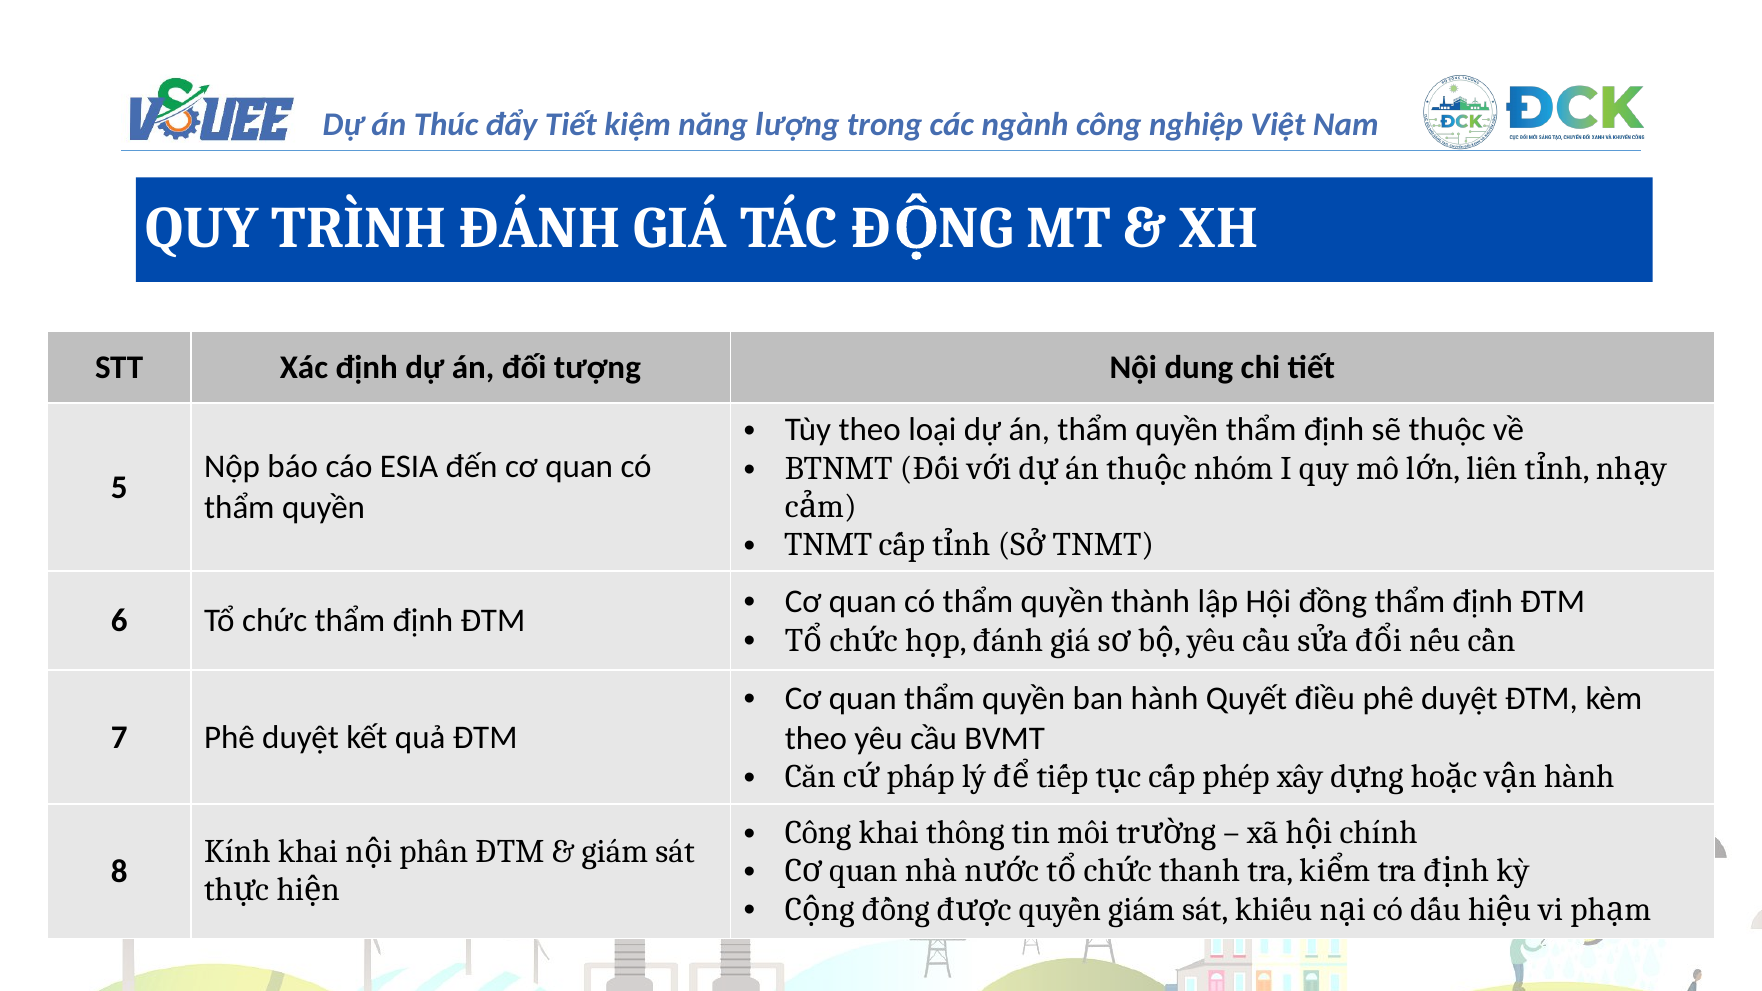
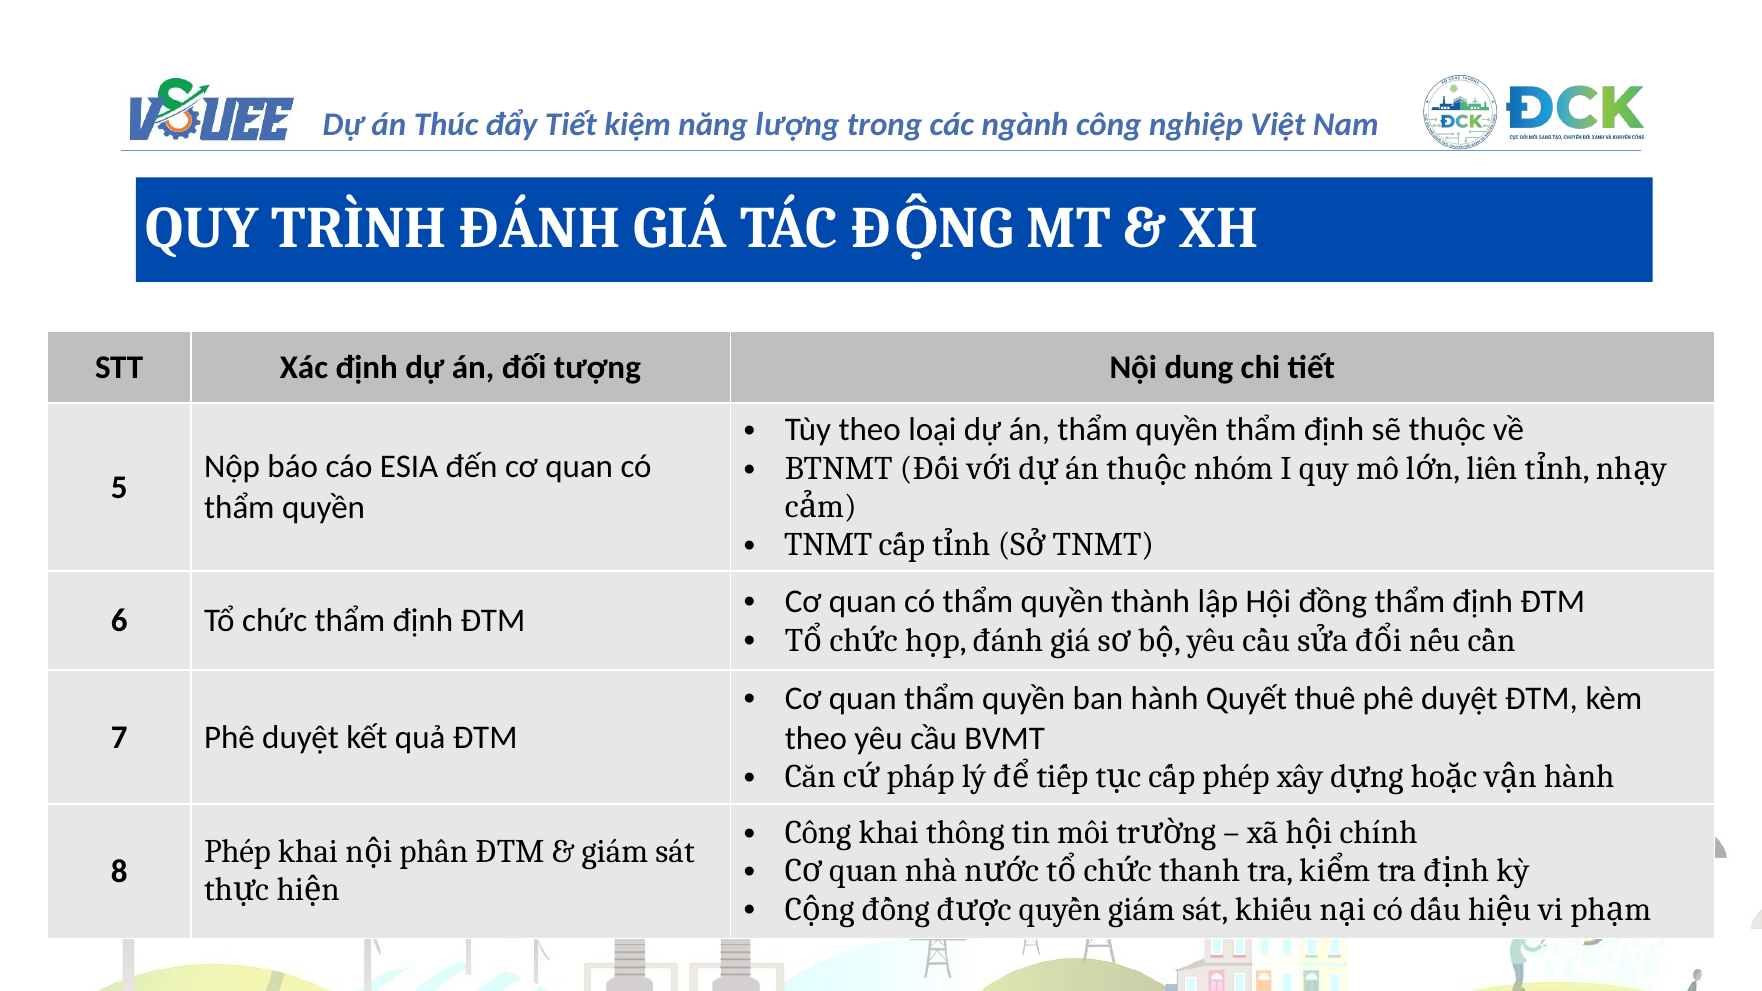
điều: điều -> thuê (1325, 698)
Kính: Kính -> Phép (238, 852)
